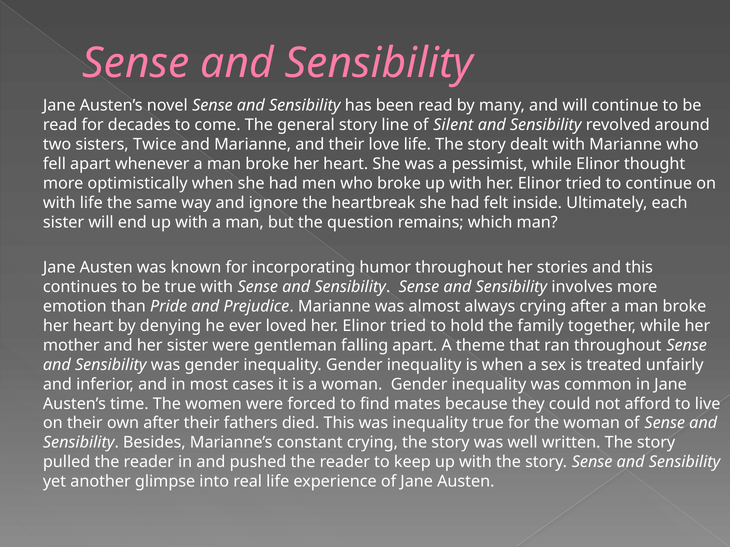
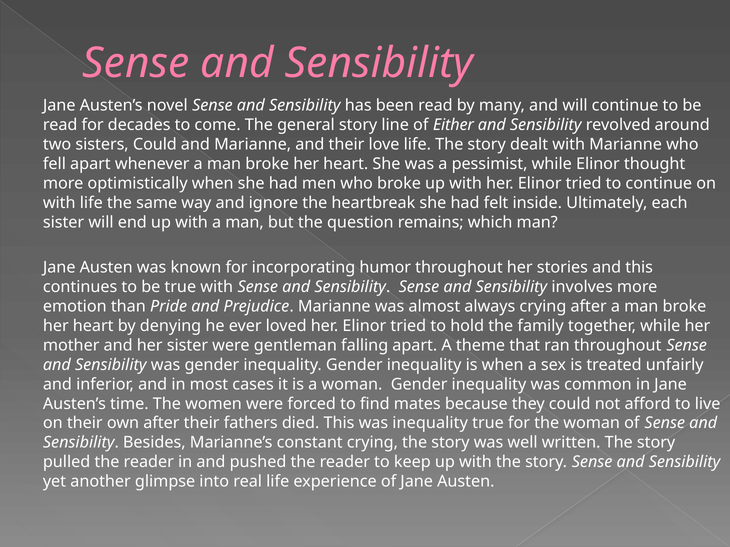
Silent: Silent -> Either (453, 125)
sisters Twice: Twice -> Could (155, 145)
